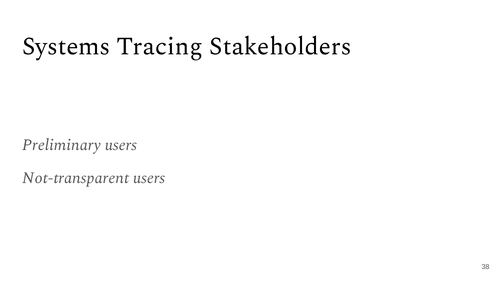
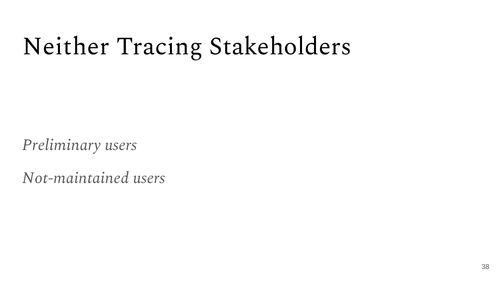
Systems: Systems -> Neither (66, 46)
Not-transparent: Not-transparent -> Not-maintained (76, 178)
